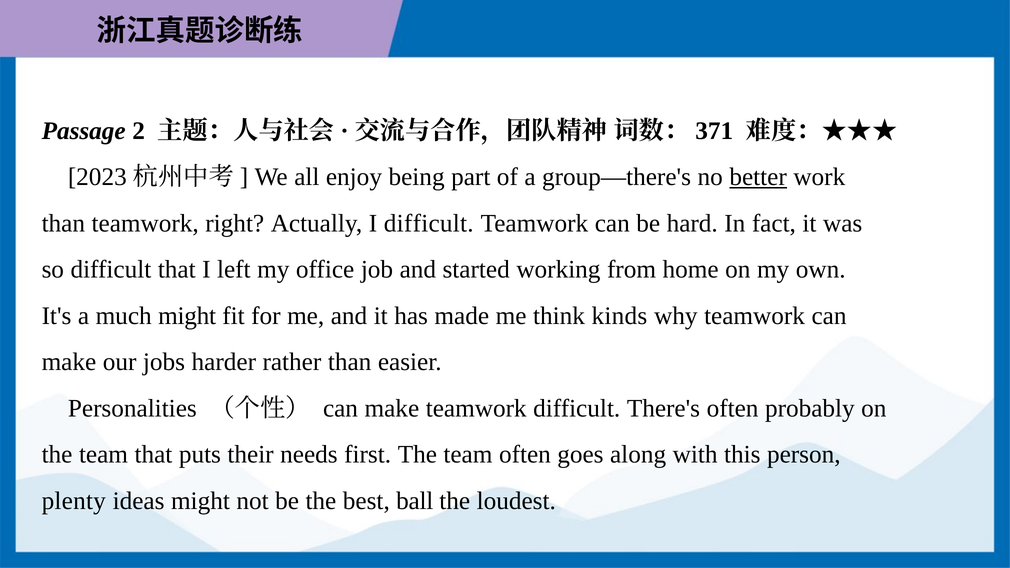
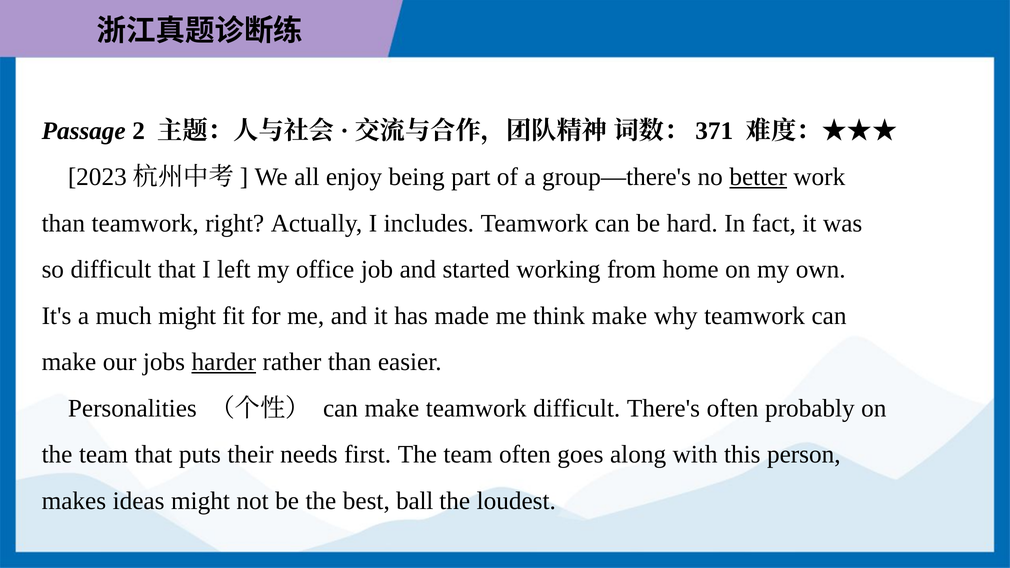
I difficult: difficult -> includes (429, 223)
think kinds: kinds -> make (619, 316)
harder underline: none -> present (224, 362)
plenty: plenty -> makes (74, 501)
